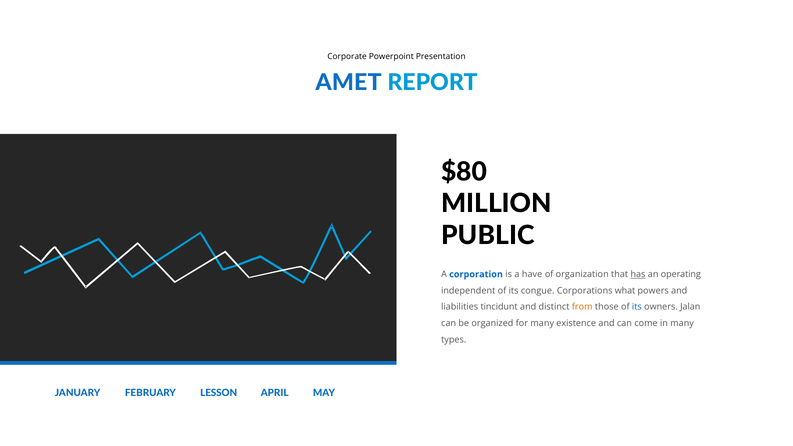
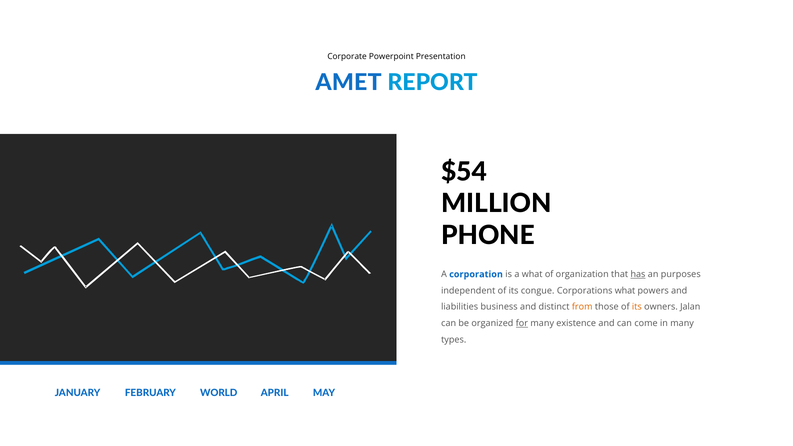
$80: $80 -> $54 (464, 172)
PUBLIC: PUBLIC -> PHONE (488, 235)
a have: have -> what (532, 274)
operating: operating -> purposes (681, 274)
tincidunt: tincidunt -> business (499, 307)
its colour: blue -> orange (637, 307)
for underline: none -> present (522, 323)
LESSON: LESSON -> WORLD (219, 393)
